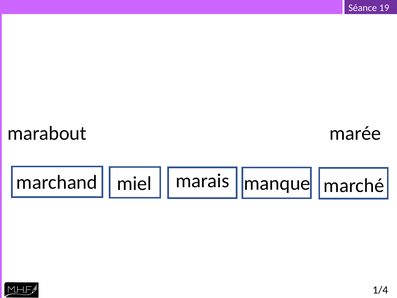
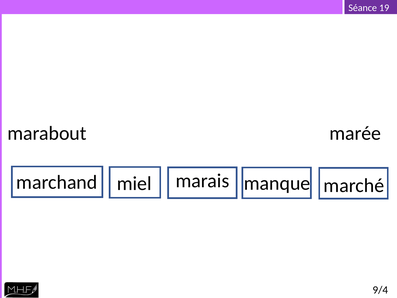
1/4: 1/4 -> 9/4 (380, 290)
